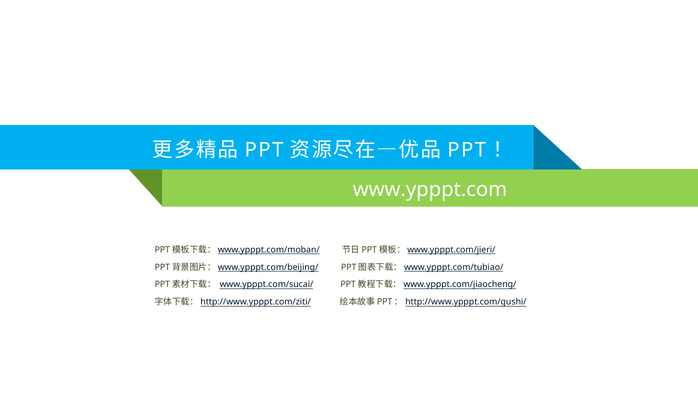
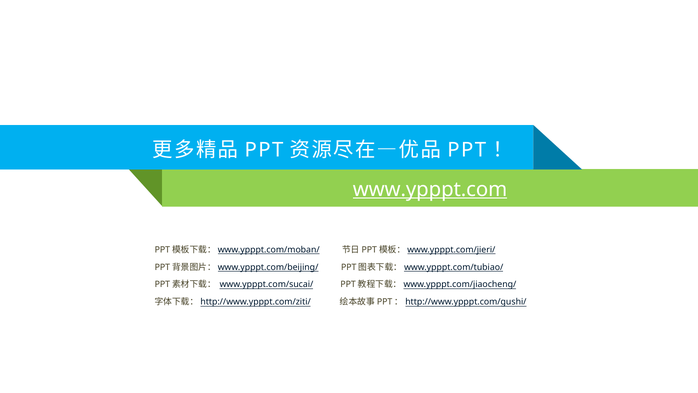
www.ypppt.com underline: none -> present (430, 189)
